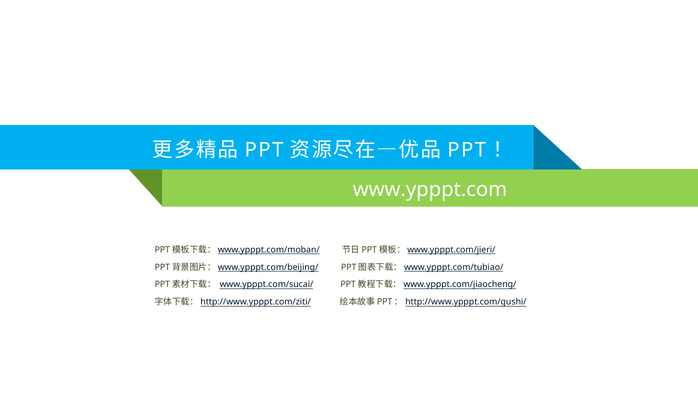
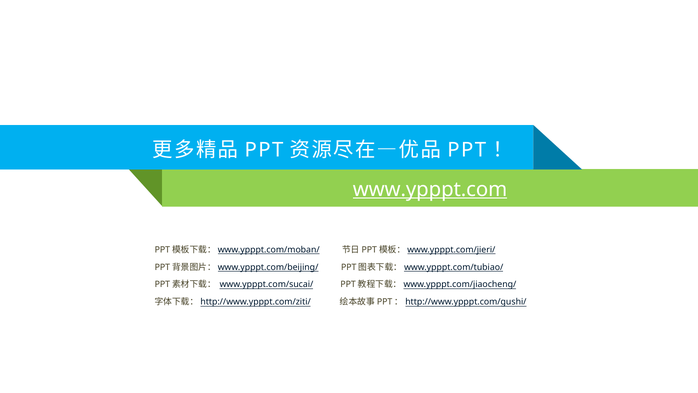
www.ypppt.com underline: none -> present (430, 189)
